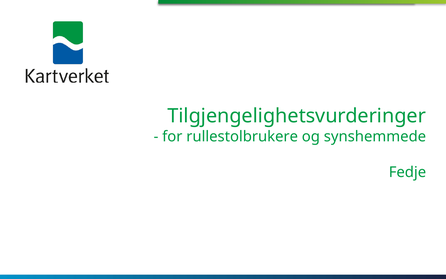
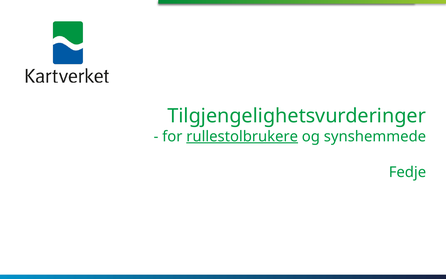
rullestolbrukere underline: none -> present (242, 136)
